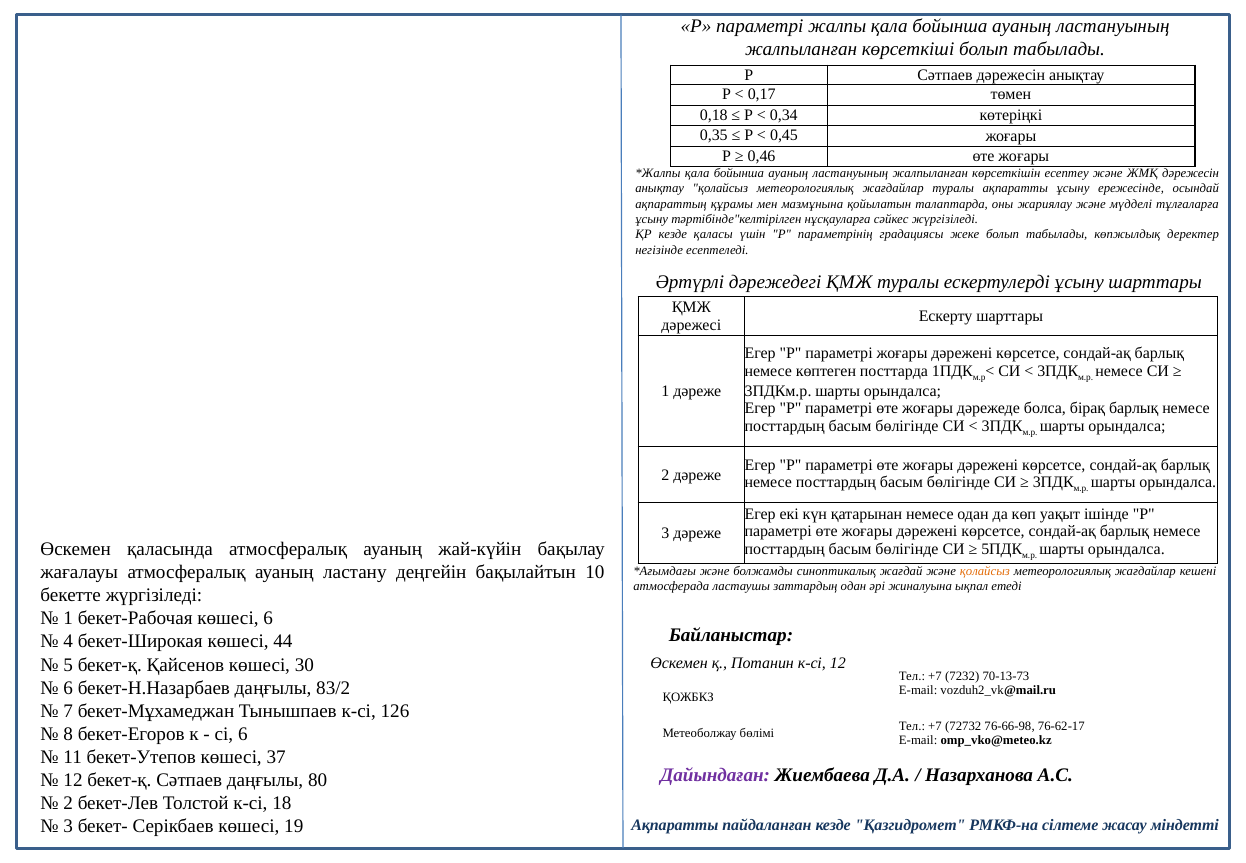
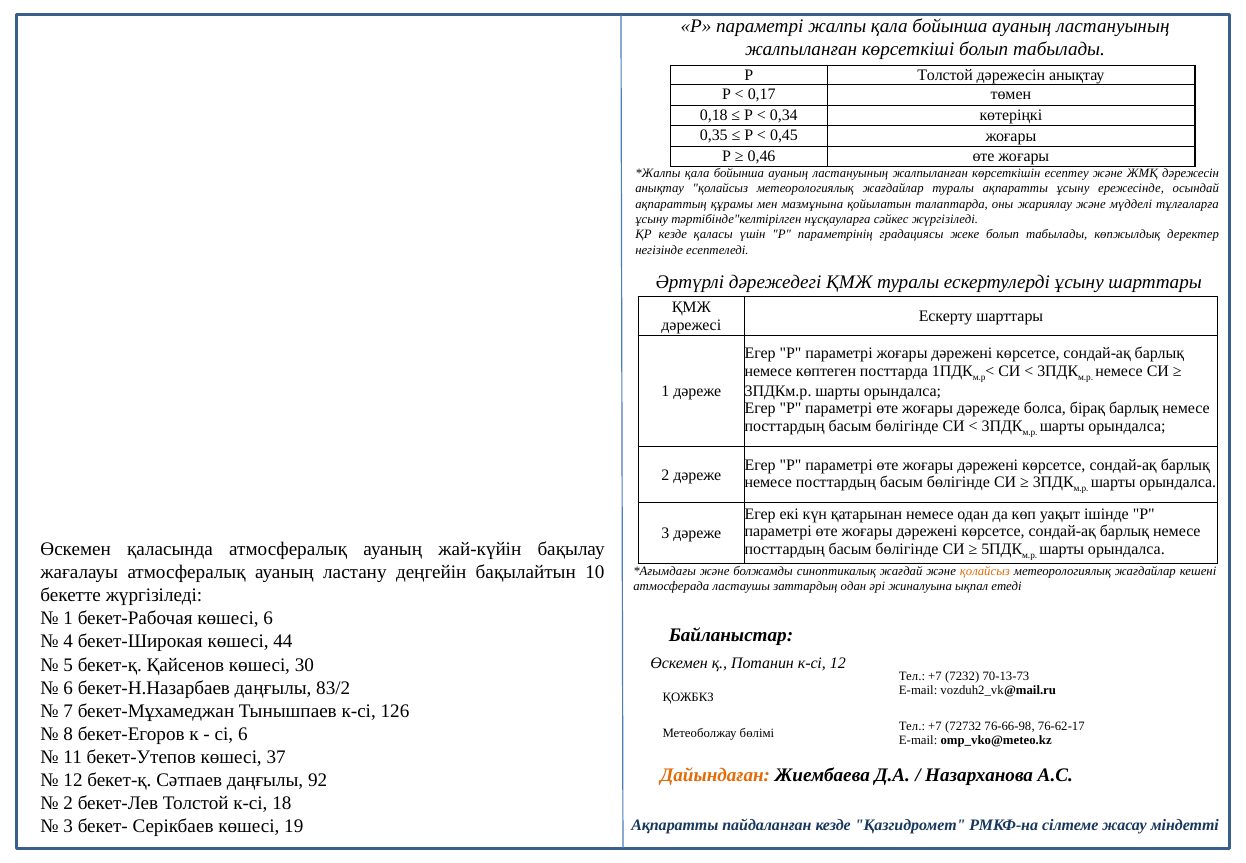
Р Сәтпаев: Сәтпаев -> Толстой (945, 75)
Дайындаған colour: purple -> orange (715, 775)
80: 80 -> 92 (318, 779)
